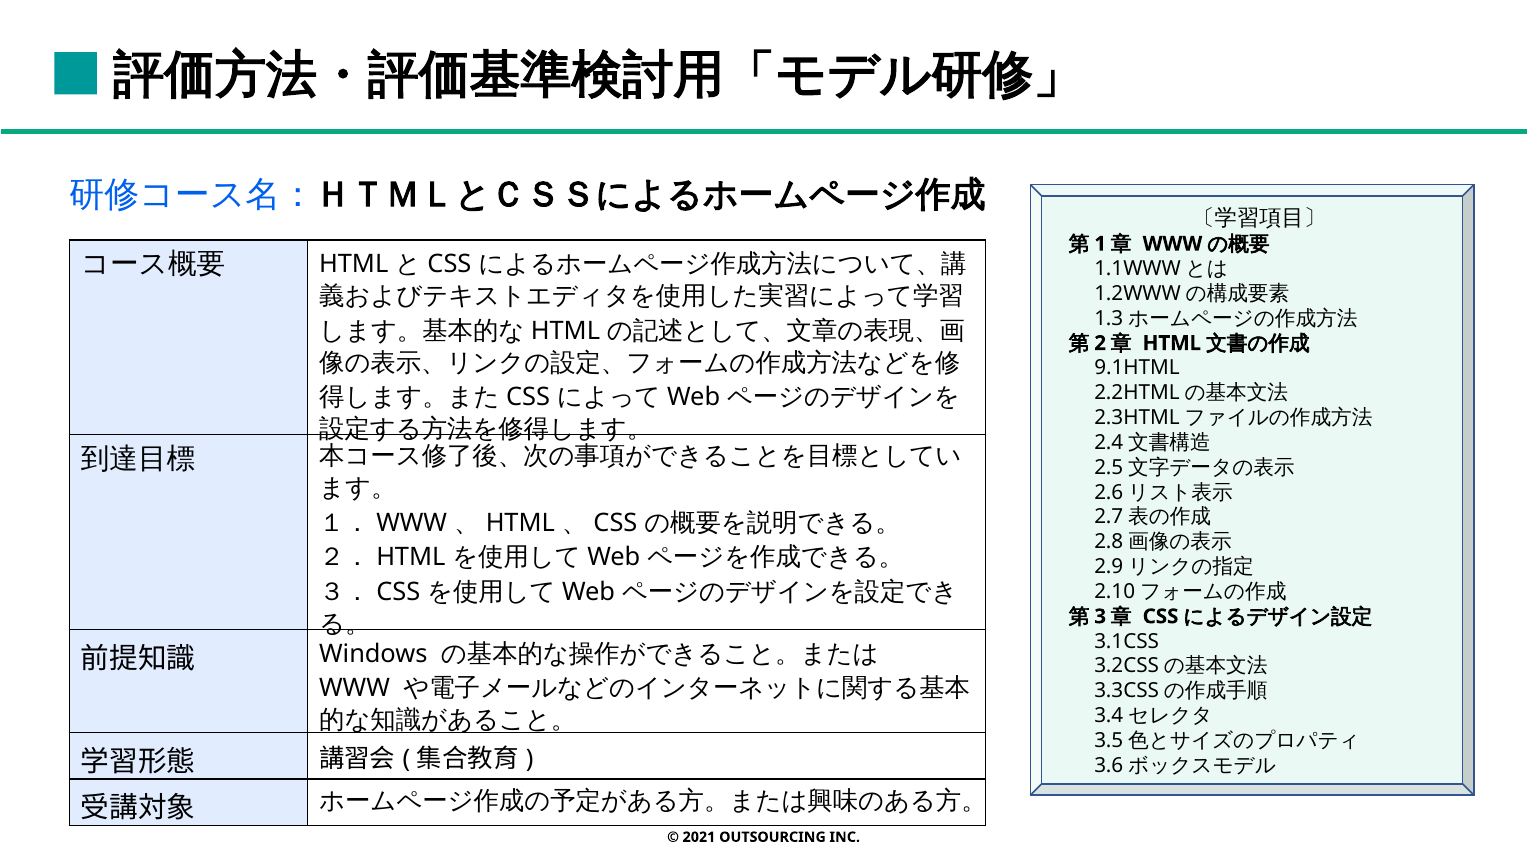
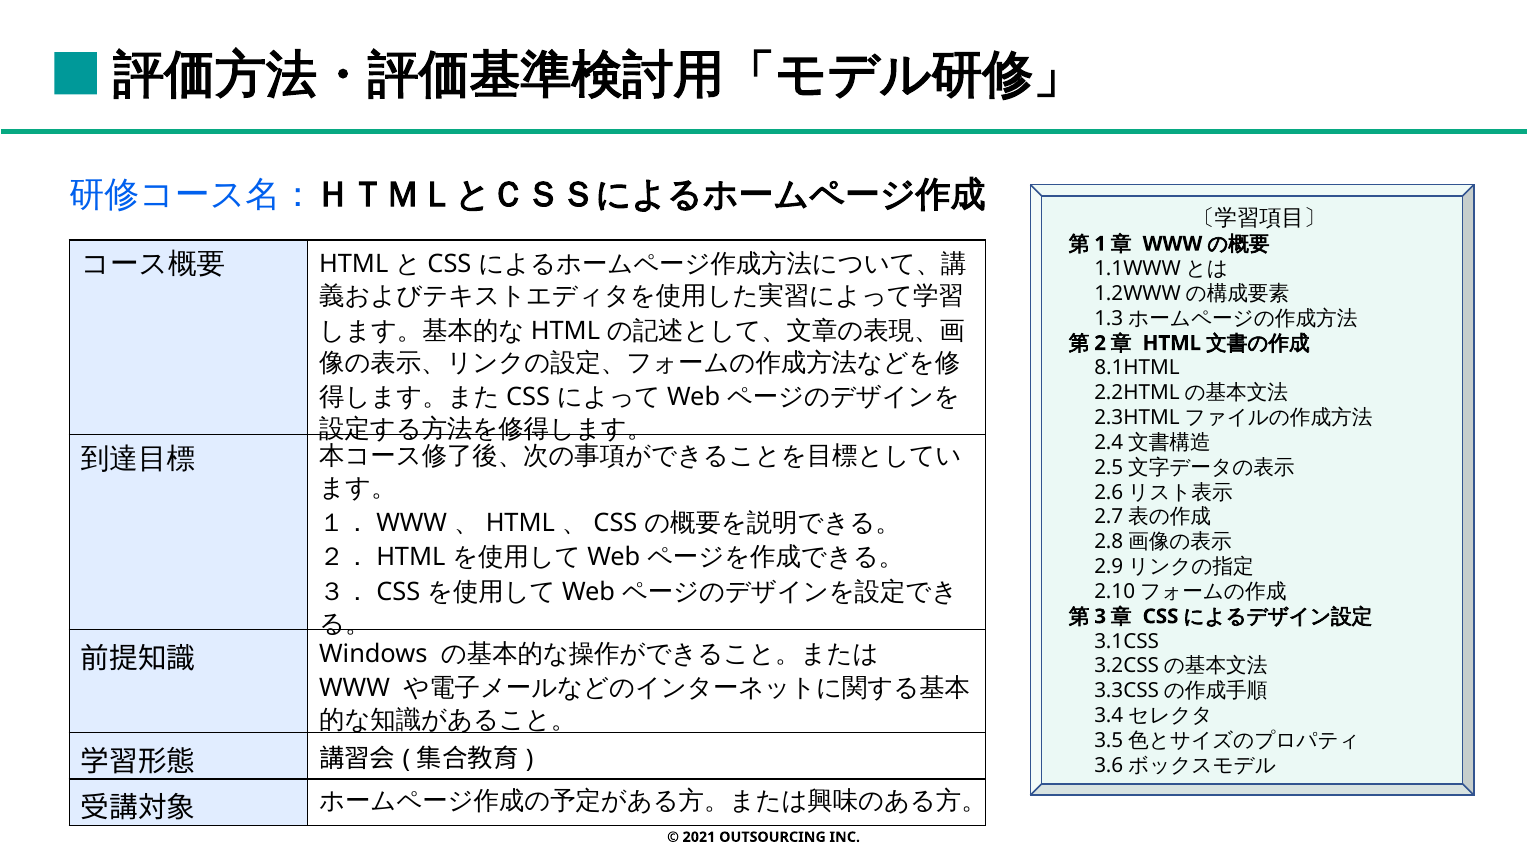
9.1HTML: 9.1HTML -> 8.1HTML (1137, 368)
